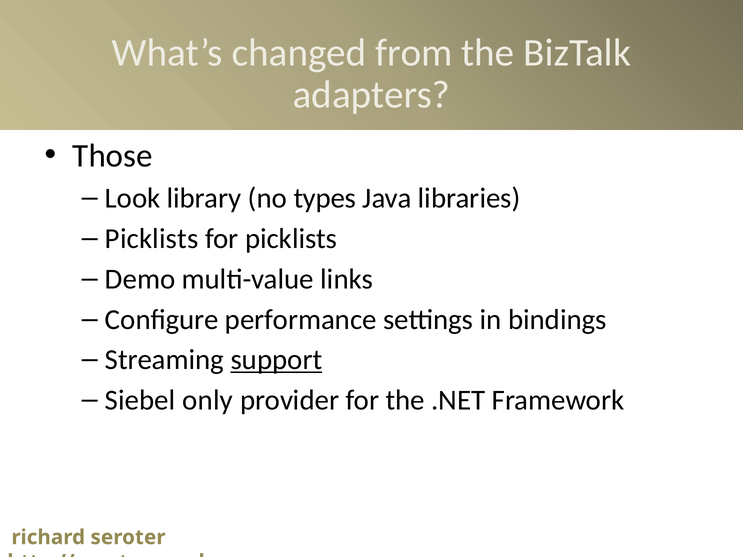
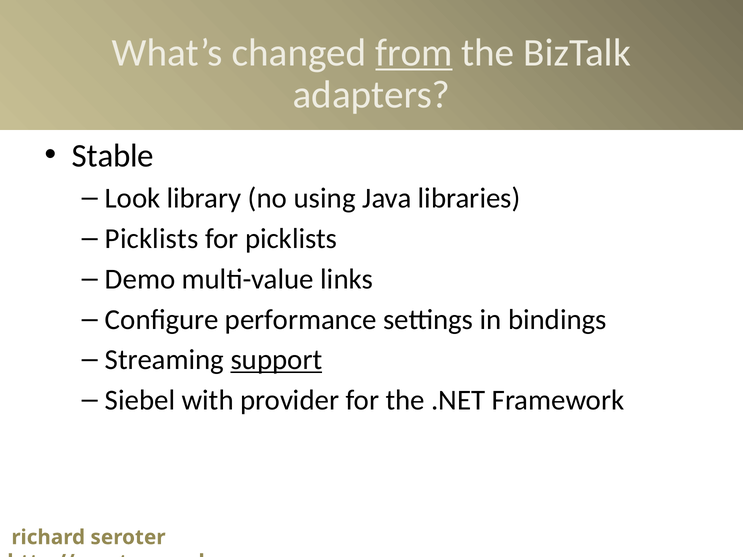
from underline: none -> present (414, 53)
Those: Those -> Stable (113, 156)
types: types -> using (325, 199)
only: only -> with (208, 400)
